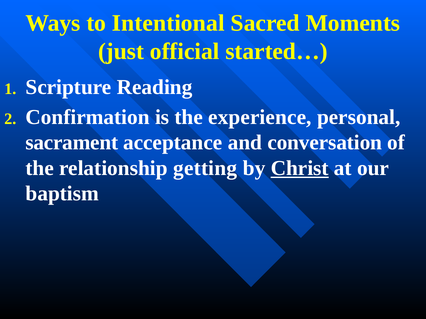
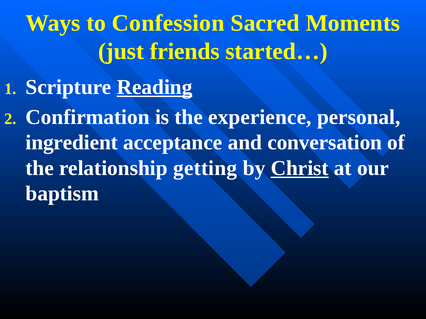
Intentional: Intentional -> Confession (168, 23)
official: official -> friends (185, 51)
Reading underline: none -> present (155, 87)
sacrament: sacrament -> ingredient (72, 143)
